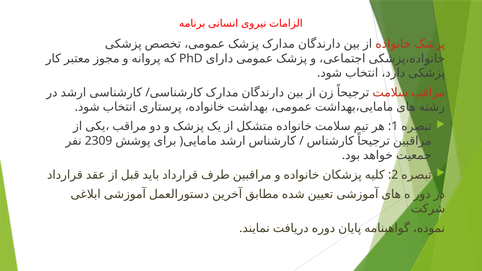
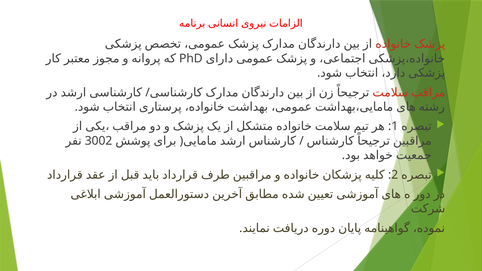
2309: 2309 -> 3002 (99, 141)
